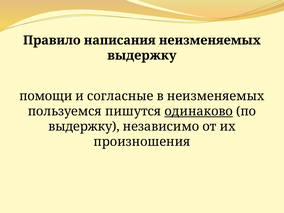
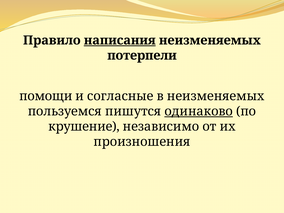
написания underline: none -> present (120, 40)
выдержку: выдержку -> потерпели (142, 55)
выдержку: выдержку -> крушение (84, 127)
